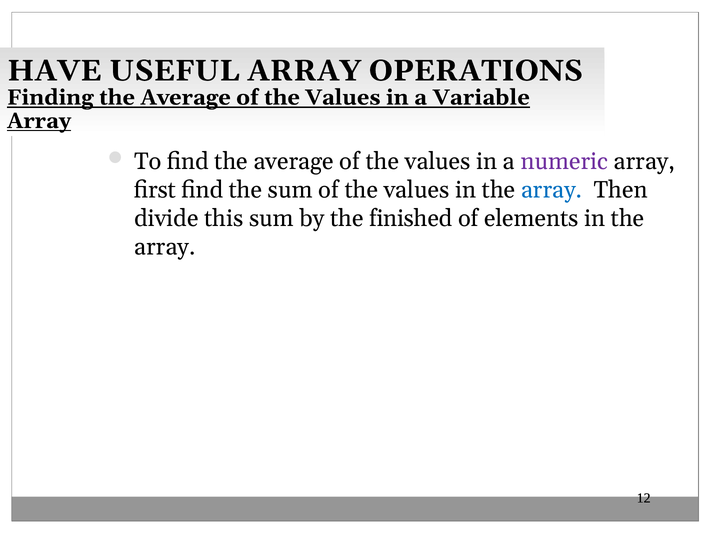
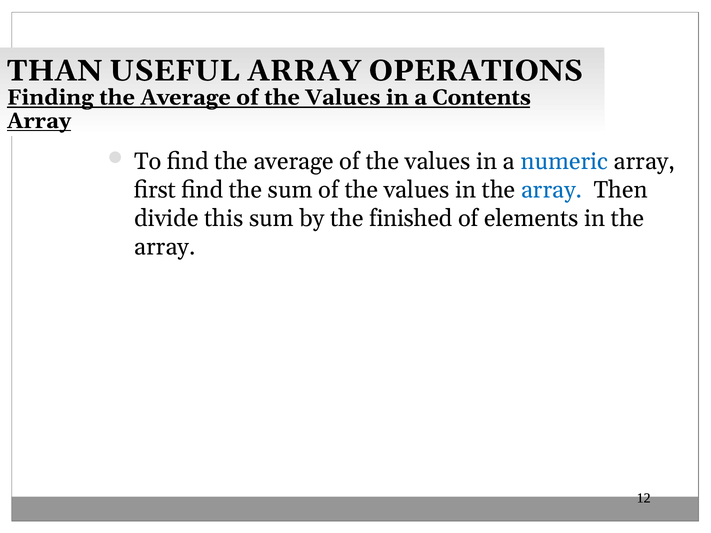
HAVE: HAVE -> THAN (55, 71)
Variable: Variable -> Contents (482, 97)
numeric colour: purple -> blue (564, 162)
